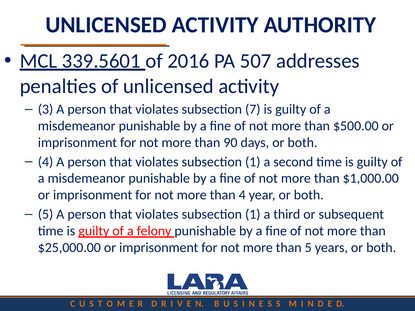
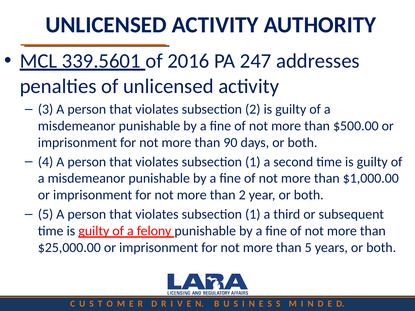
507: 507 -> 247 (256, 61)
subsection 7: 7 -> 2 (253, 109)
than 4: 4 -> 2 (242, 195)
